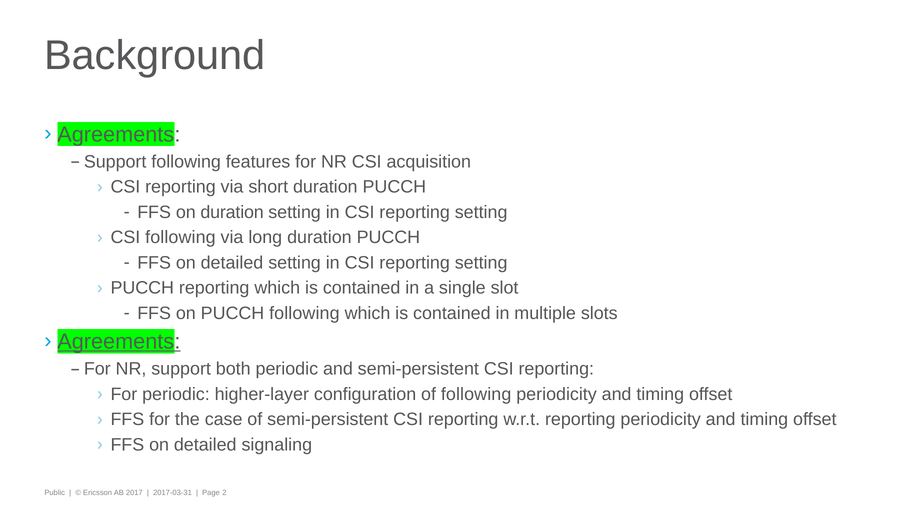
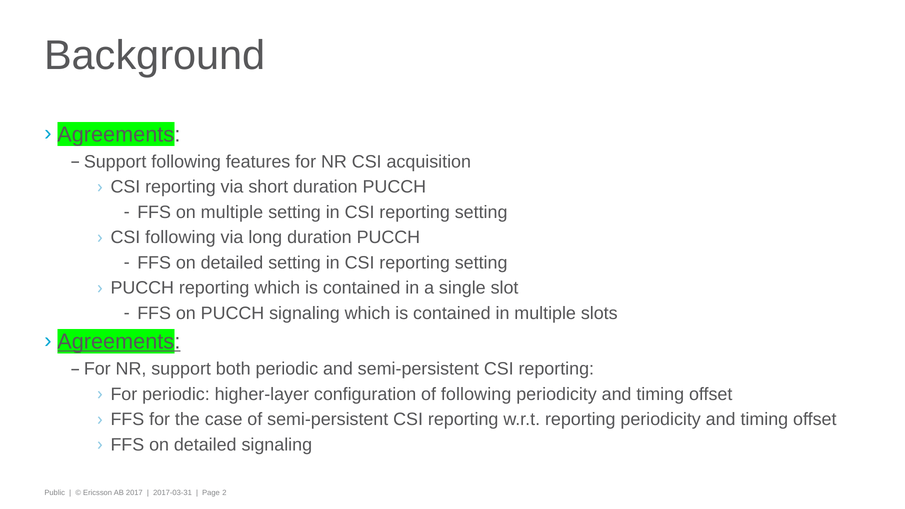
on duration: duration -> multiple (232, 212)
PUCCH following: following -> signaling (304, 313)
